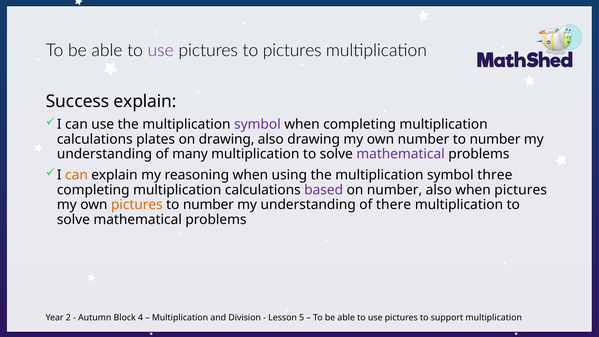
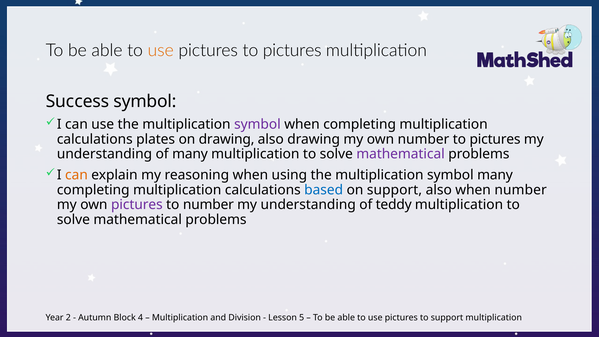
use colour: purple -> orange (161, 50)
Success explain: explain -> symbol (145, 101)
number: number -> pictures (495, 139)
symbol three: three -> many (495, 175)
based colour: purple -> blue (324, 190)
on number: number -> support (394, 190)
when pictures: pictures -> number (521, 190)
pictures colour: orange -> purple (137, 205)
there: there -> teddy (394, 205)
